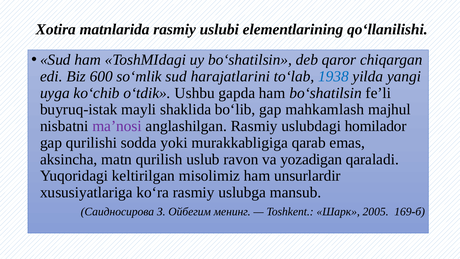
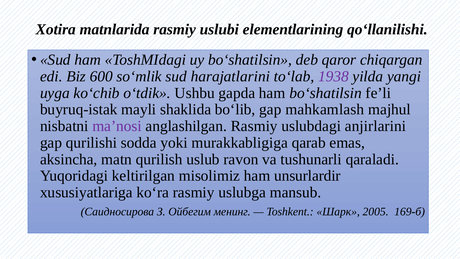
1938 colour: blue -> purple (333, 76)
homilador: homilador -> anjirlarini (375, 126)
yozadigan: yozadigan -> tushunarli (311, 159)
